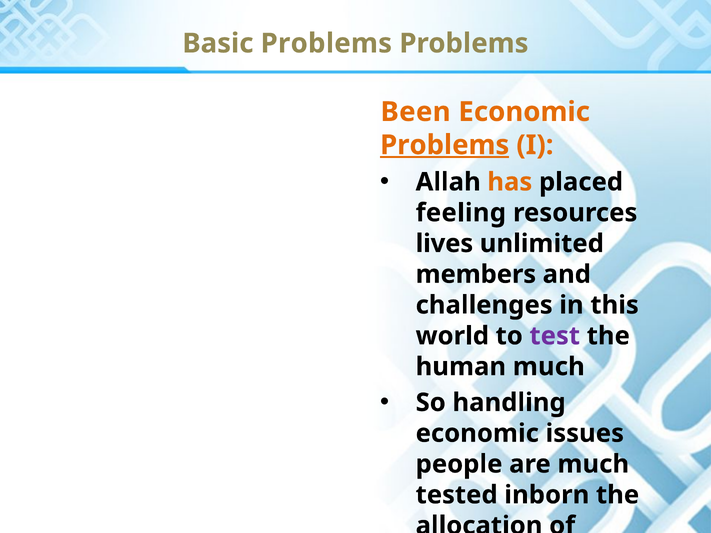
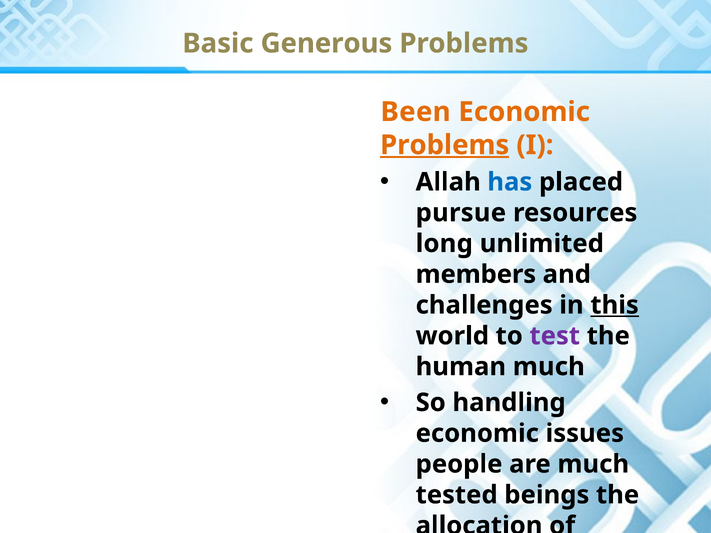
Basic Problems: Problems -> Generous (326, 43)
has colour: orange -> blue (510, 182)
feeling: feeling -> pursue (461, 213)
lives: lives -> long (444, 244)
this underline: none -> present (615, 305)
inborn: inborn -> beings (547, 495)
